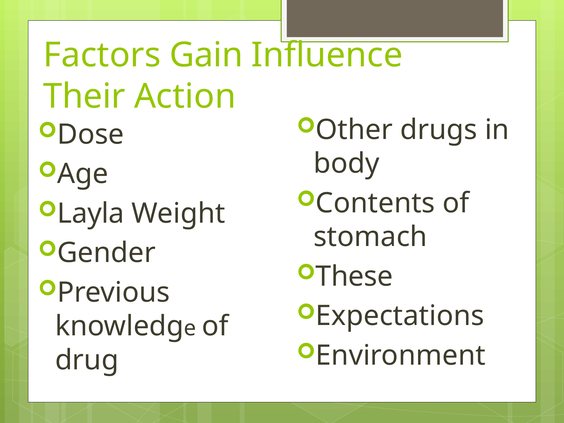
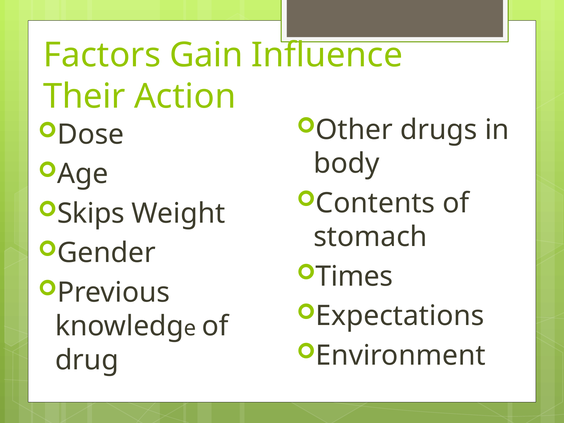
Layla: Layla -> Skips (91, 213)
These: These -> Times (354, 276)
